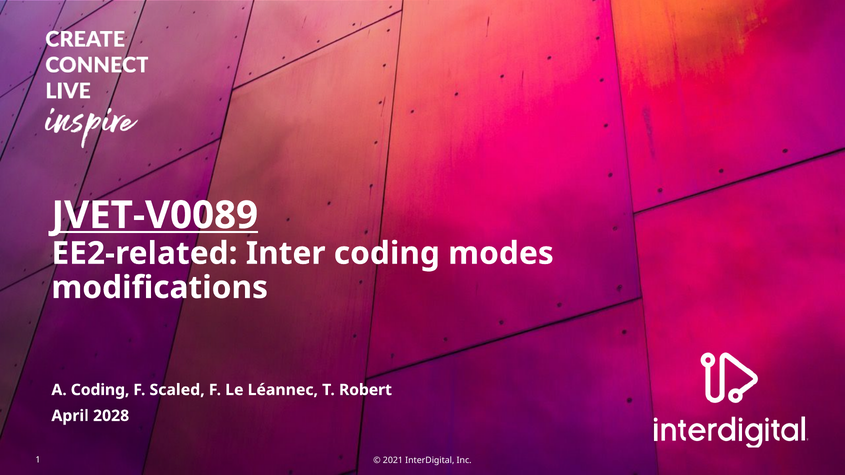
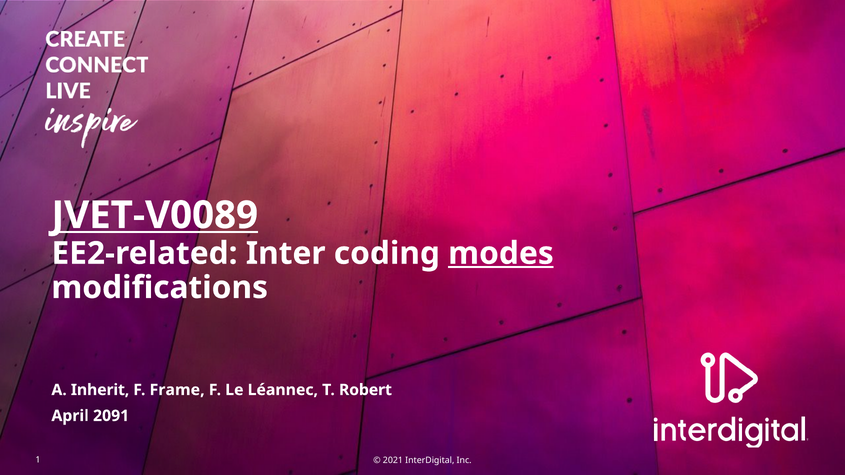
modes underline: none -> present (501, 254)
A Coding: Coding -> Inherit (100, 390)
Scaled: Scaled -> Frame (177, 390)
2028: 2028 -> 2091 (111, 416)
